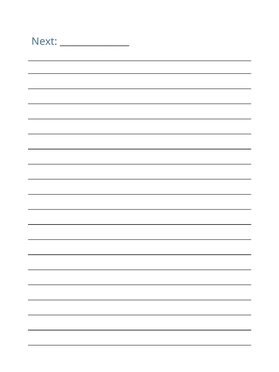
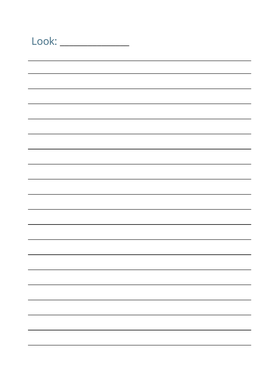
Next: Next -> Look (44, 42)
